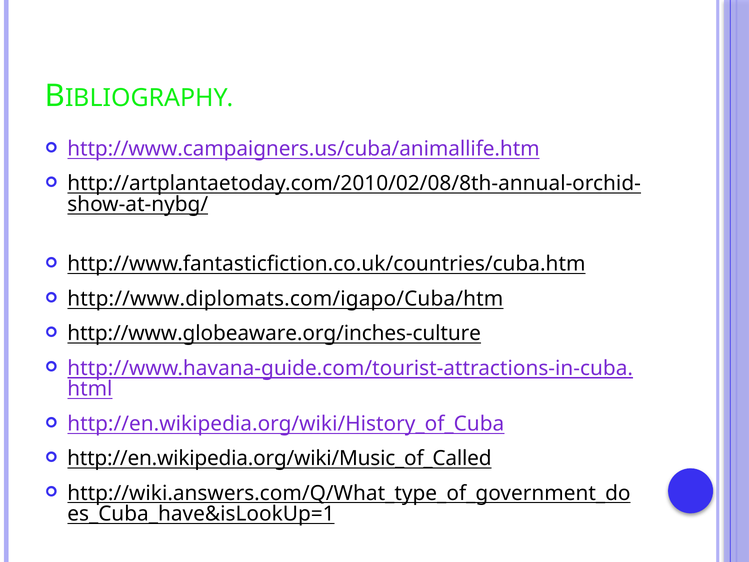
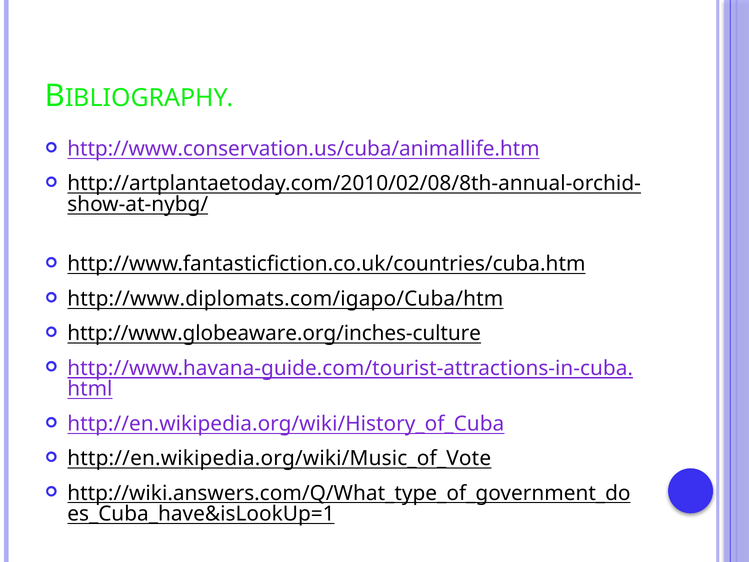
http://www.campaigners.us/cuba/animallife.htm: http://www.campaigners.us/cuba/animallife.htm -> http://www.conservation.us/cuba/animallife.htm (303, 149)
http://en.wikipedia.org/wiki/Music_of_Called: http://en.wikipedia.org/wiki/Music_of_Called -> http://en.wikipedia.org/wiki/Music_of_Vote (279, 458)
